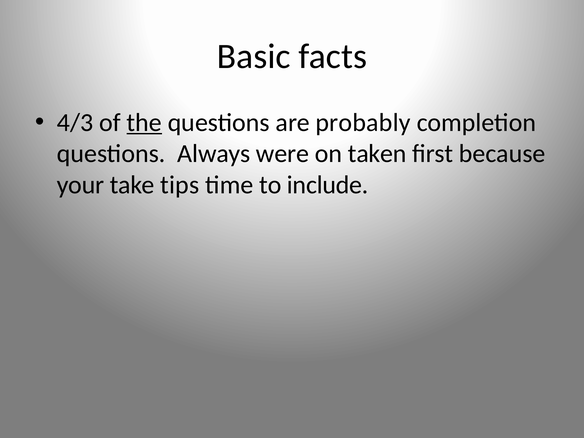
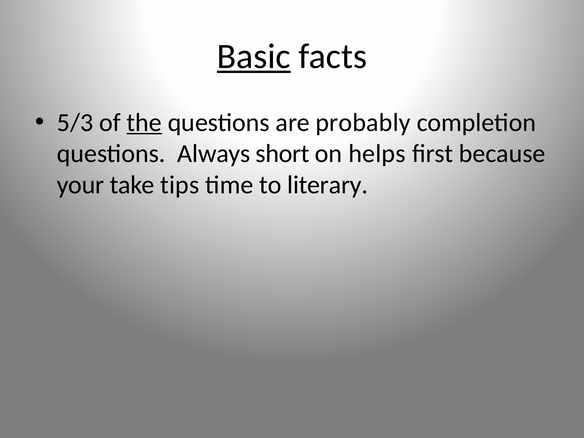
Basic underline: none -> present (254, 57)
4/3: 4/3 -> 5/3 (75, 123)
were: were -> short (283, 154)
taken: taken -> helps (377, 154)
include: include -> literary (328, 185)
